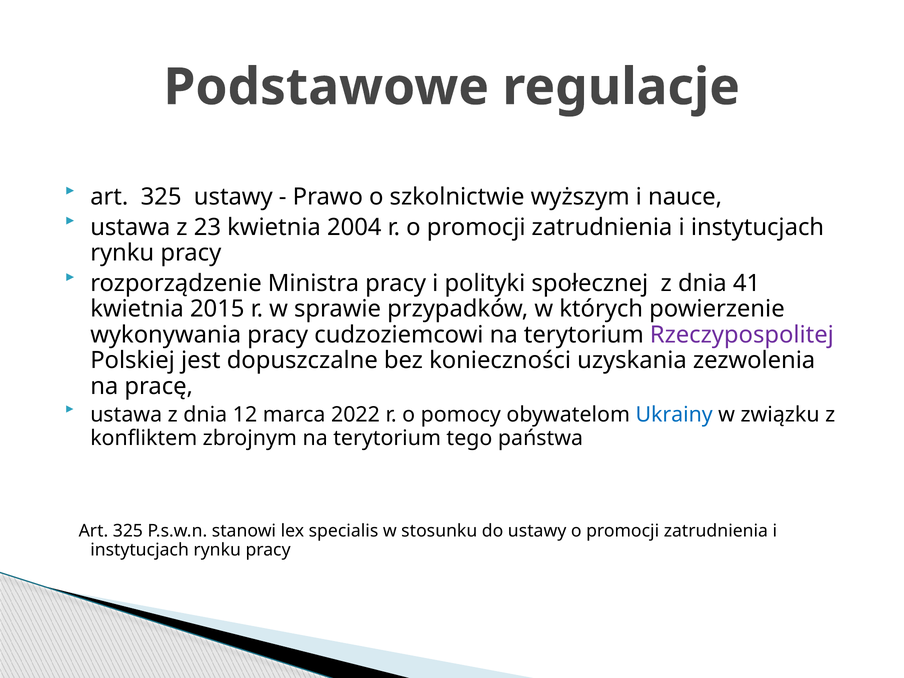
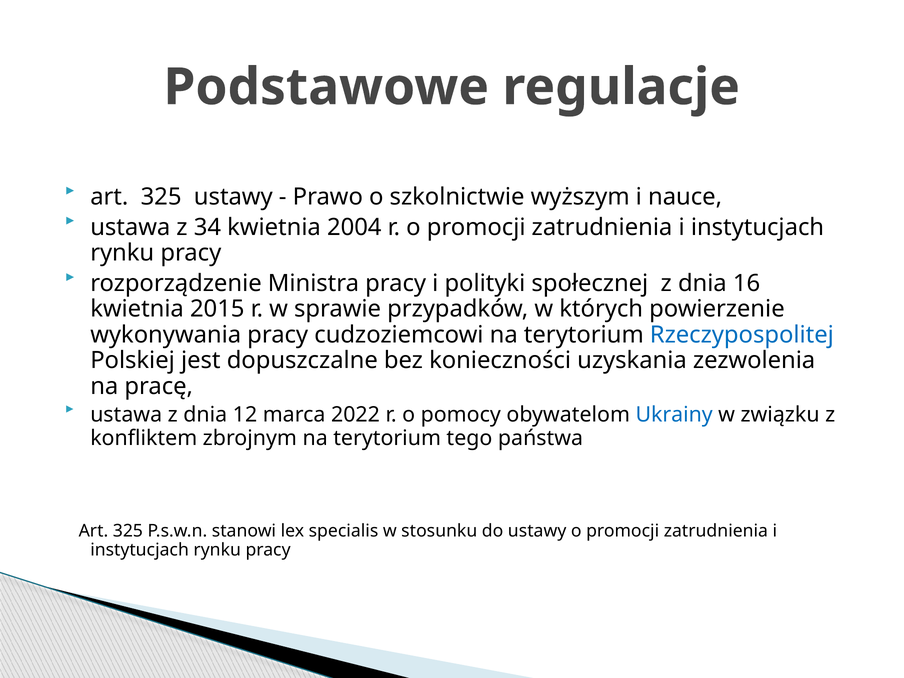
23: 23 -> 34 (207, 227)
41: 41 -> 16 (747, 283)
Rzeczypospolitej colour: purple -> blue (742, 335)
